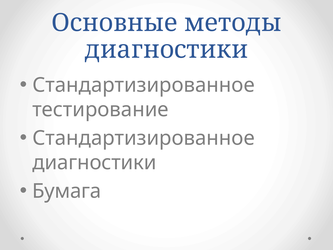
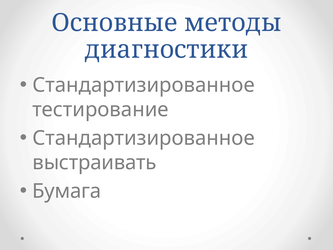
диагностики: диагностики -> выстраивать (95, 163)
